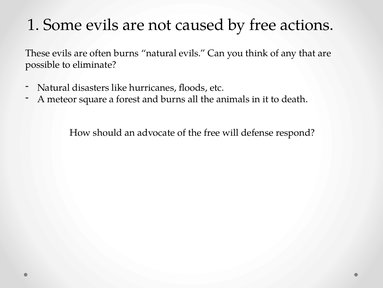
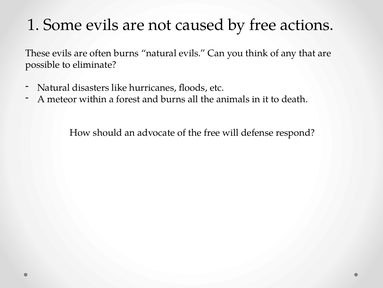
square: square -> within (93, 99)
